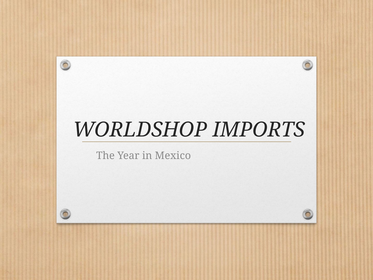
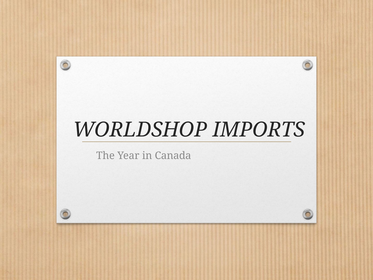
Mexico: Mexico -> Canada (173, 156)
